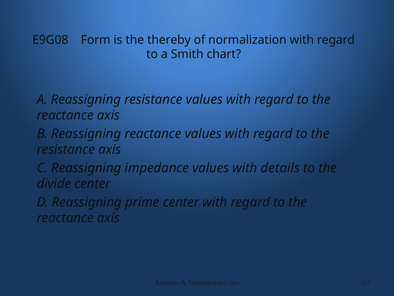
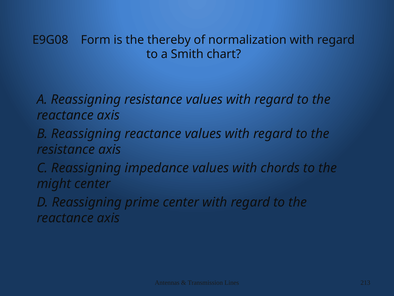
details: details -> chords (280, 168)
divide: divide -> might (54, 183)
